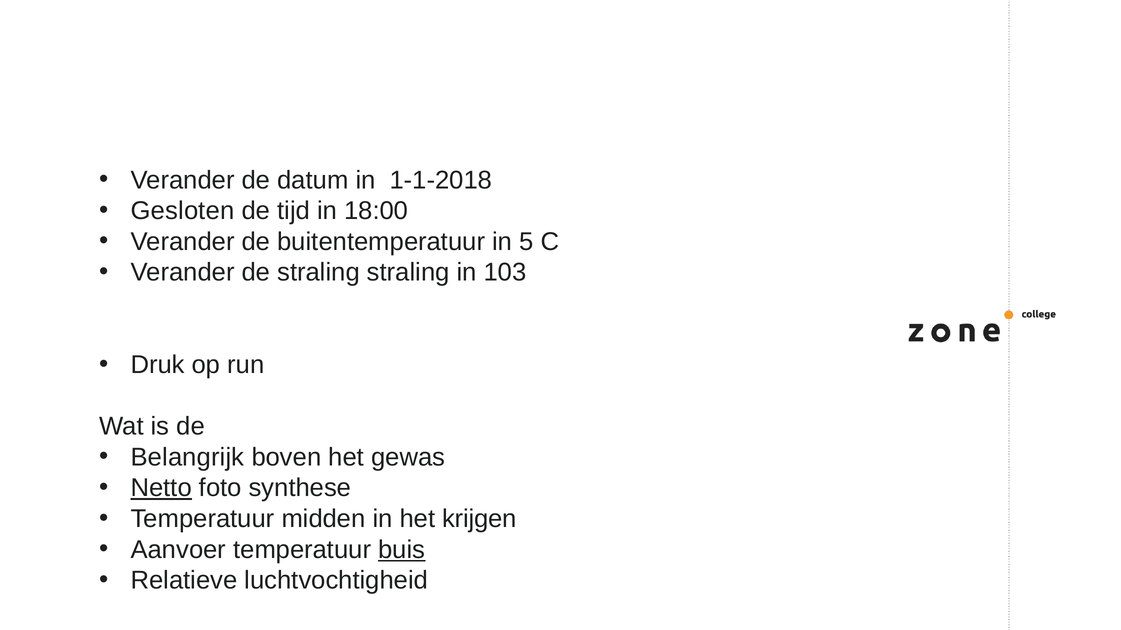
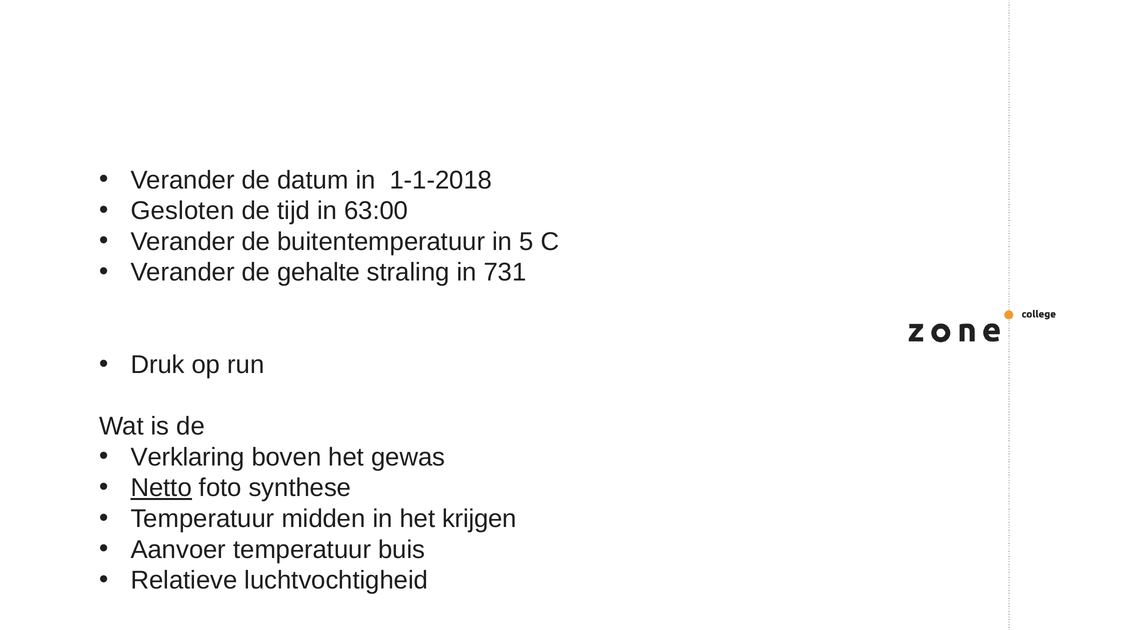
18:00: 18:00 -> 63:00 (376, 211)
de straling: straling -> gehalte (319, 273)
103: 103 -> 731 (505, 273)
Belangrijk: Belangrijk -> Verklaring (188, 458)
buis underline: present -> none (402, 550)
